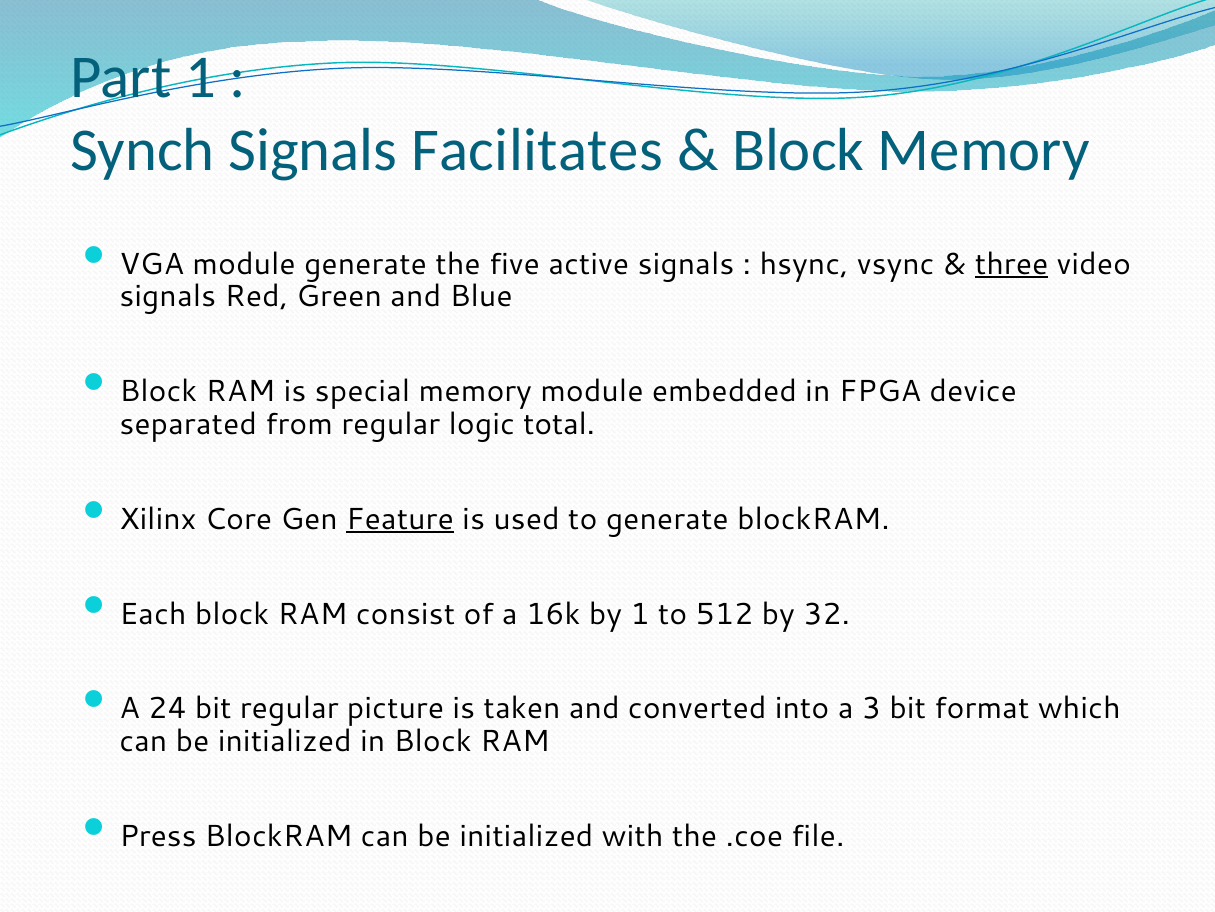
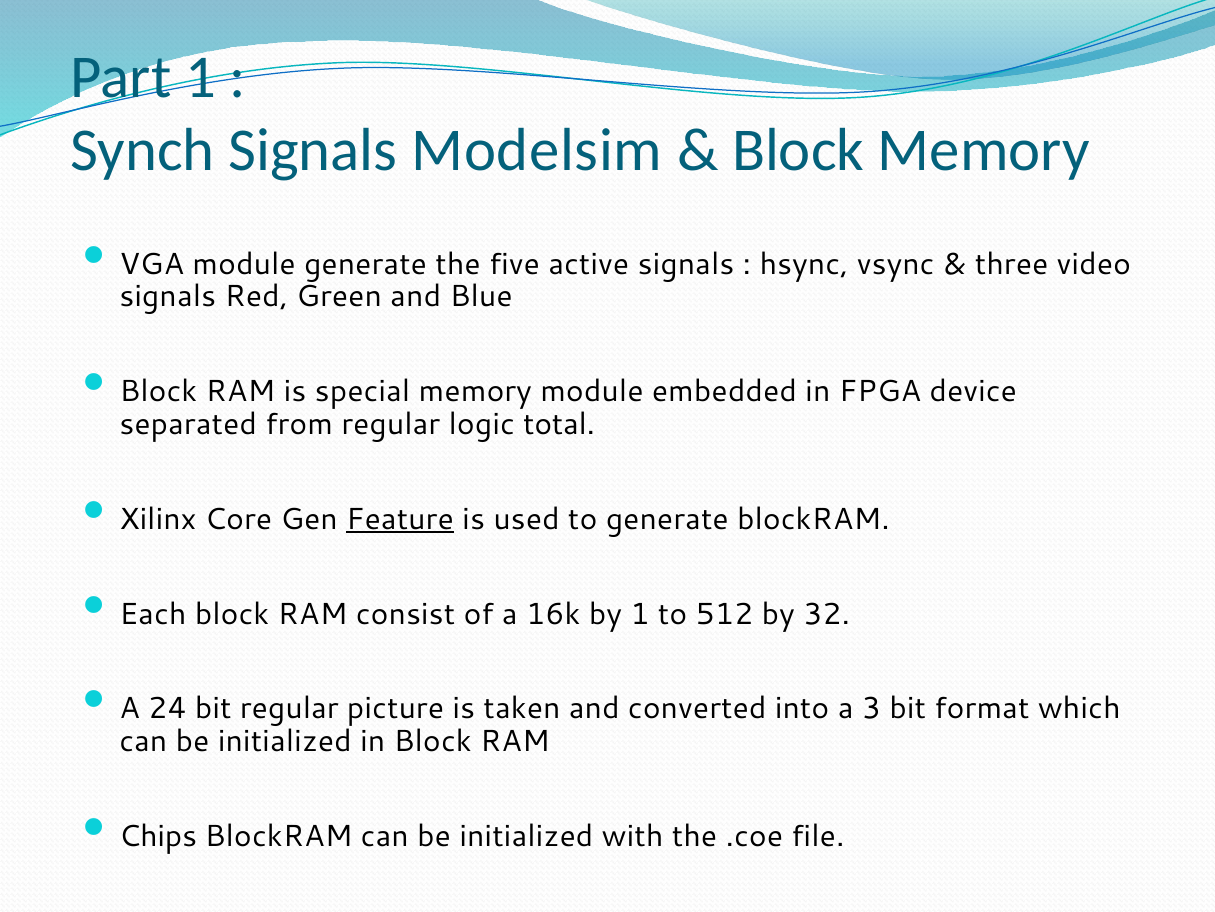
Facilitates: Facilitates -> Modelsim (537, 150)
three underline: present -> none (1012, 264)
Press: Press -> Chips (158, 836)
